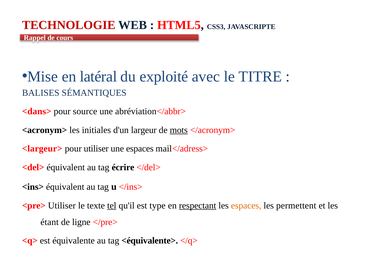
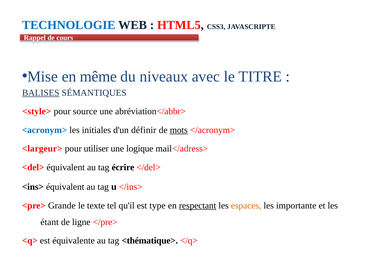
TECHNOLOGIE colour: red -> blue (69, 25)
latéral: latéral -> même (98, 77)
exploité: exploité -> niveaux (164, 77)
BALISES underline: none -> present (41, 93)
<dans>: <dans> -> <style> (37, 111)
<acronym> colour: black -> blue (45, 130)
largeur: largeur -> définir (144, 130)
une espaces: espaces -> logique (140, 149)
<pre> Utiliser: Utiliser -> Grande (62, 205)
tel underline: present -> none (112, 205)
permettent: permettent -> importante (296, 205)
<équivalente>: <équivalente> -> <thématique> (150, 241)
